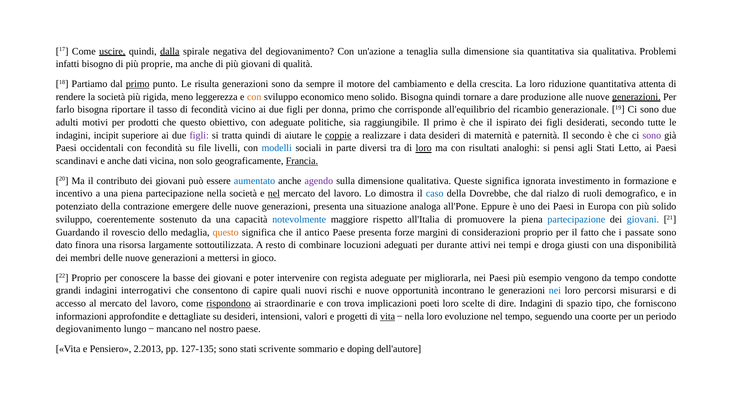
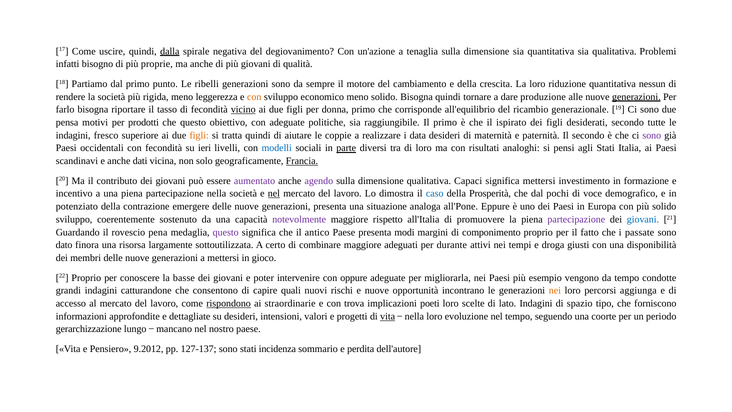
uscire underline: present -> none (112, 51)
primo underline: present -> none (138, 84)
risulta: risulta -> ribelli (207, 84)
attenta: attenta -> nessun (652, 84)
vicino underline: none -> present (243, 110)
adulti: adulti -> pensa (67, 122)
incipit: incipit -> fresco (106, 135)
figli colour: purple -> orange (199, 135)
coppie underline: present -> none (338, 135)
file: file -> ieri (205, 148)
parte underline: none -> present (346, 148)
loro underline: present -> none (424, 148)
Letto: Letto -> Italia (630, 148)
aumentato colour: blue -> purple (254, 181)
Queste: Queste -> Capaci (468, 181)
significa ignorata: ignorata -> mettersi (539, 181)
Dovrebbe: Dovrebbe -> Prosperità (490, 194)
rialzo: rialzo -> pochi (558, 194)
ruoli: ruoli -> voce (593, 194)
notevolmente colour: blue -> purple (299, 219)
partecipazione colour: blue -> purple (576, 219)
dello: dello -> pena (158, 232)
questo colour: orange -> purple (226, 232)
forze: forze -> modi (404, 232)
considerazioni: considerazioni -> componimento (491, 232)
resto: resto -> certo (275, 245)
combinare locuzioni: locuzioni -> maggiore (363, 245)
regista: regista -> oppure (354, 278)
interrogativi: interrogativi -> catturandone (146, 290)
nei colour: blue -> orange (555, 290)
misurarsi: misurarsi -> aggiunga (638, 290)
dire: dire -> lato (508, 303)
degiovanimento: degiovanimento -> gerarchizzazione (89, 329)
2.2013: 2.2013 -> 9.2012 (149, 349)
127-135: 127-135 -> 127-137 (199, 349)
scrivente: scrivente -> incidenza (277, 349)
doping: doping -> perdita (361, 349)
